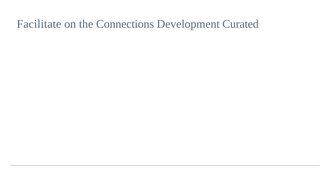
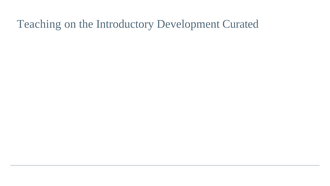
Facilitate: Facilitate -> Teaching (39, 24)
Connections: Connections -> Introductory (125, 24)
